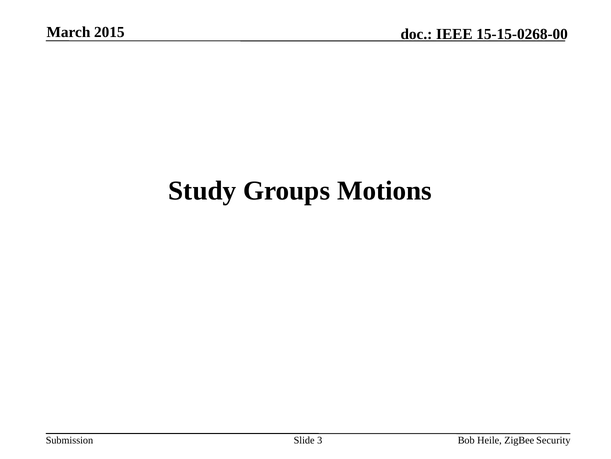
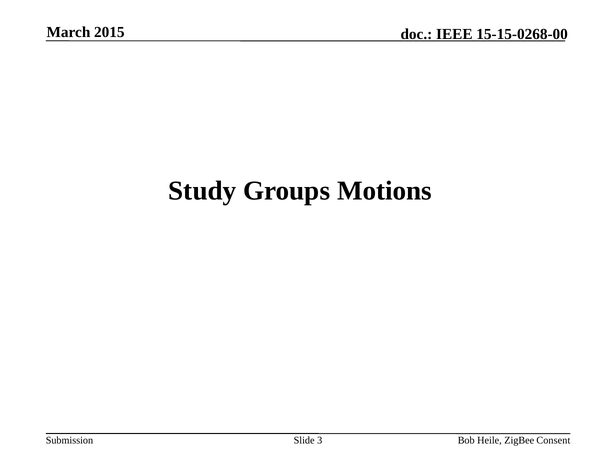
Security: Security -> Consent (553, 439)
